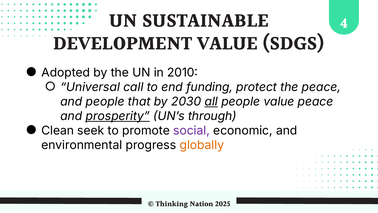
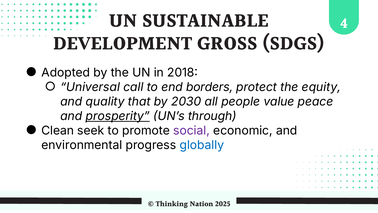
DEVELOPMENT VALUE: VALUE -> GROSS (227, 44)
2010: 2010 -> 2018 (183, 72)
funding: funding -> borders (210, 87)
the peace: peace -> equity (321, 87)
and people: people -> quality (105, 101)
all underline: present -> none (211, 101)
globally colour: orange -> blue (202, 145)
